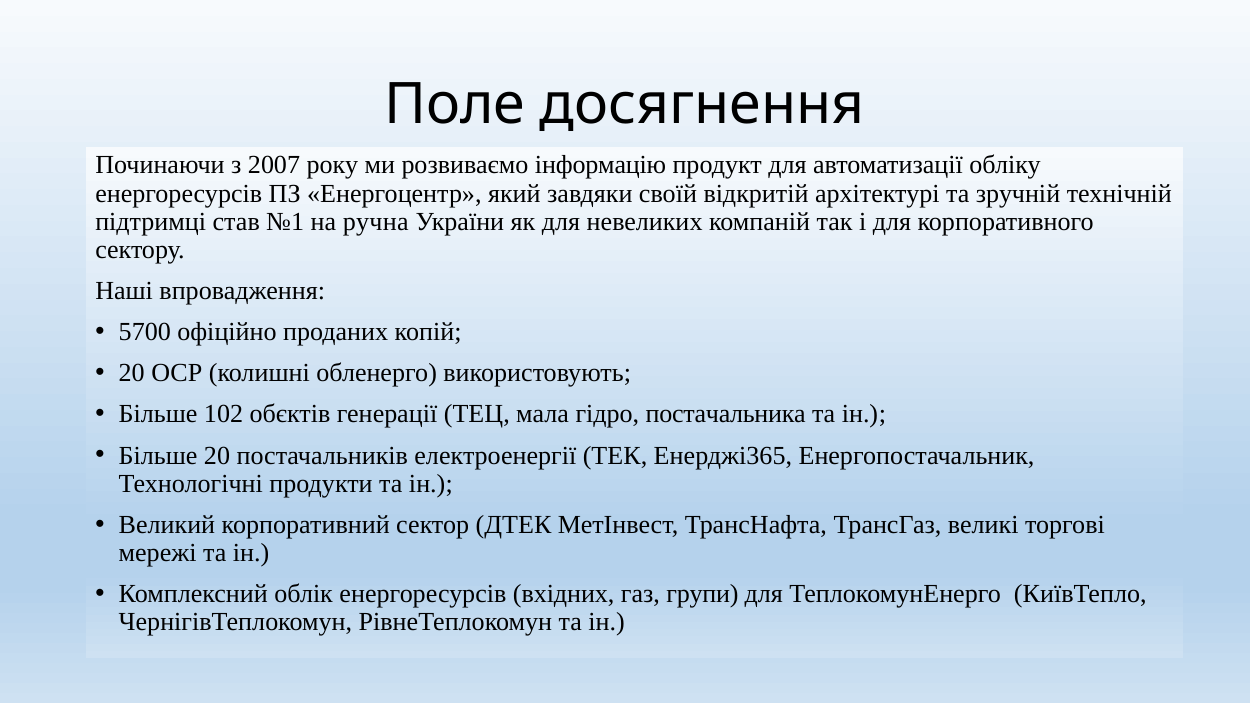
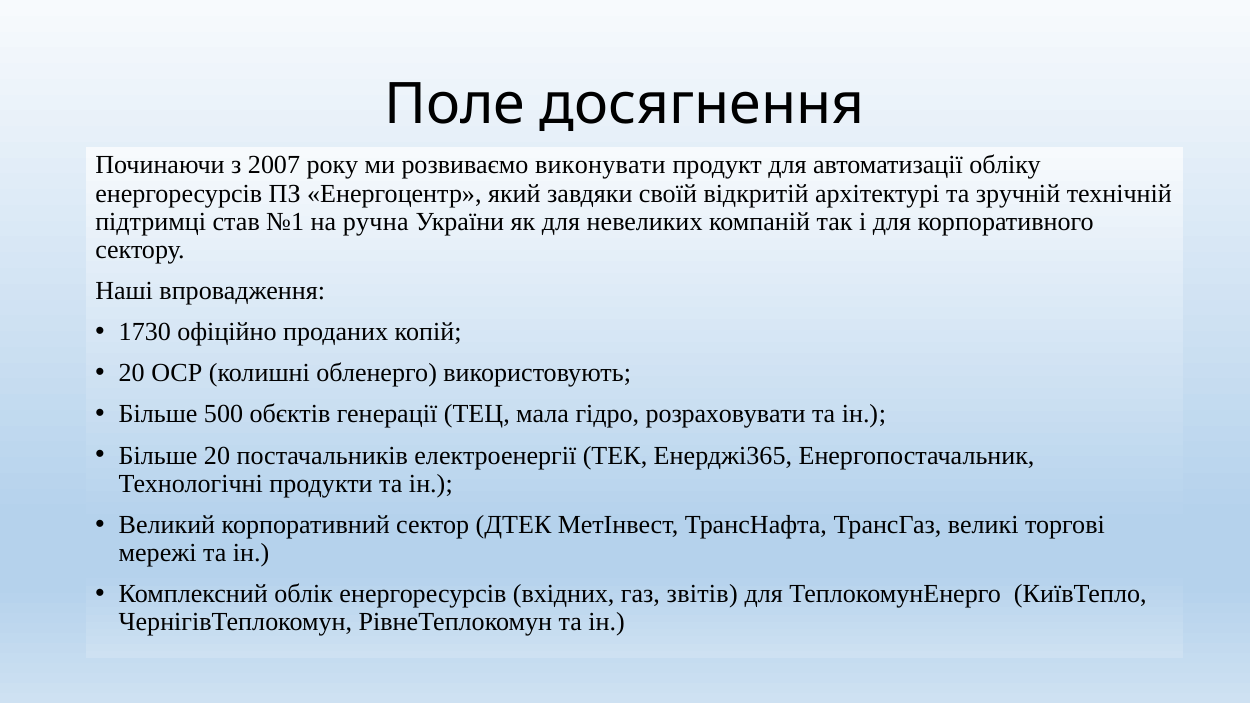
інформацію: інформацію -> виконувати (600, 165)
5700: 5700 -> 1730 (145, 332)
102: 102 -> 500 (224, 414)
постачальника: постачальника -> розраховувати (726, 414)
групи: групи -> звітів (702, 594)
